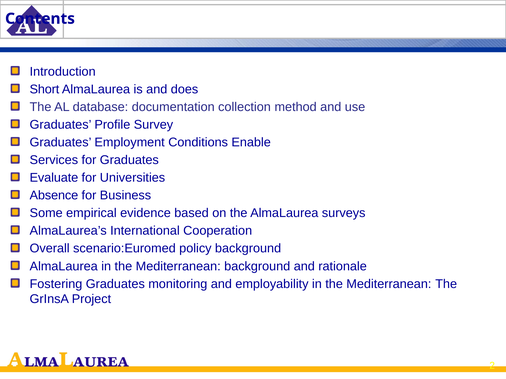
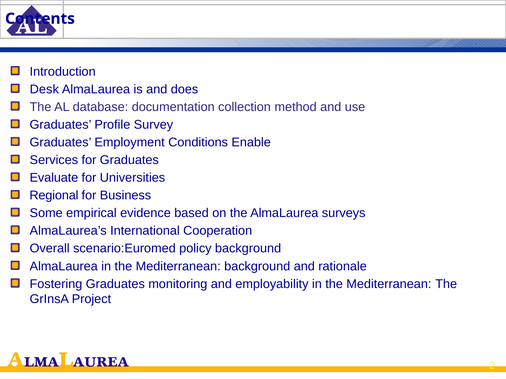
Short: Short -> Desk (44, 89)
Absence: Absence -> Regional (54, 196)
